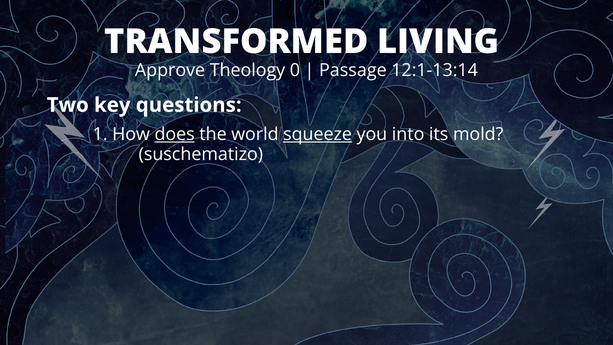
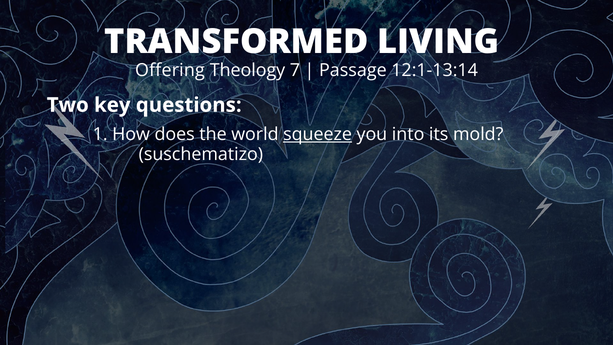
Approve: Approve -> Offering (170, 70)
0: 0 -> 7 (295, 70)
does underline: present -> none (175, 134)
